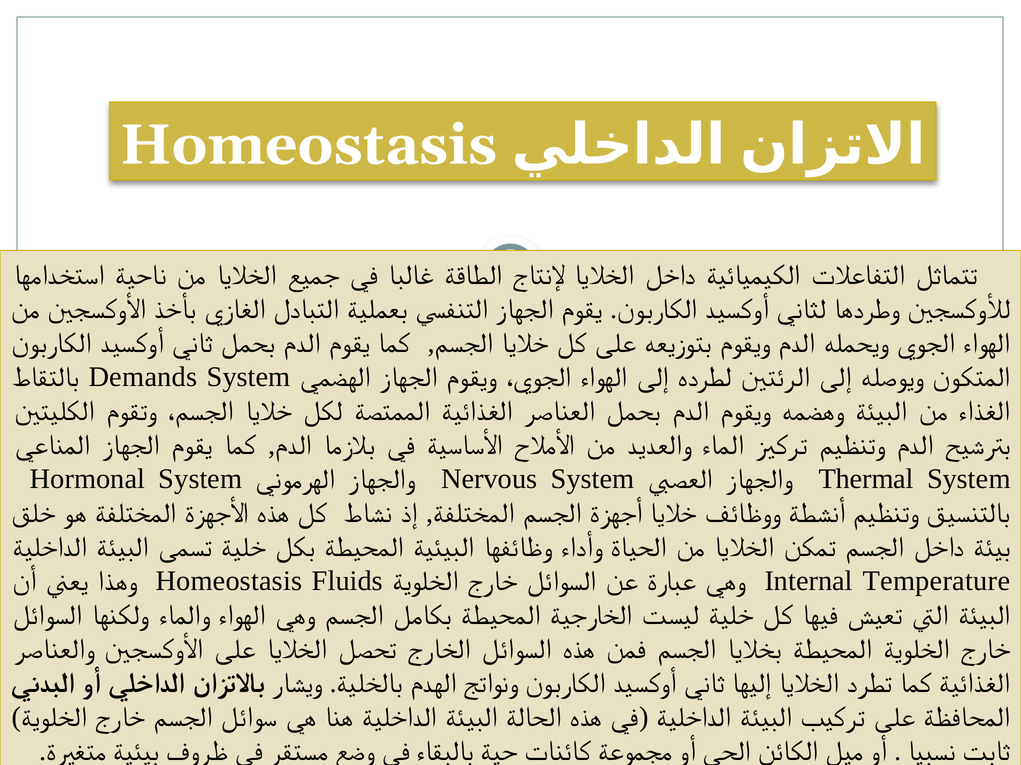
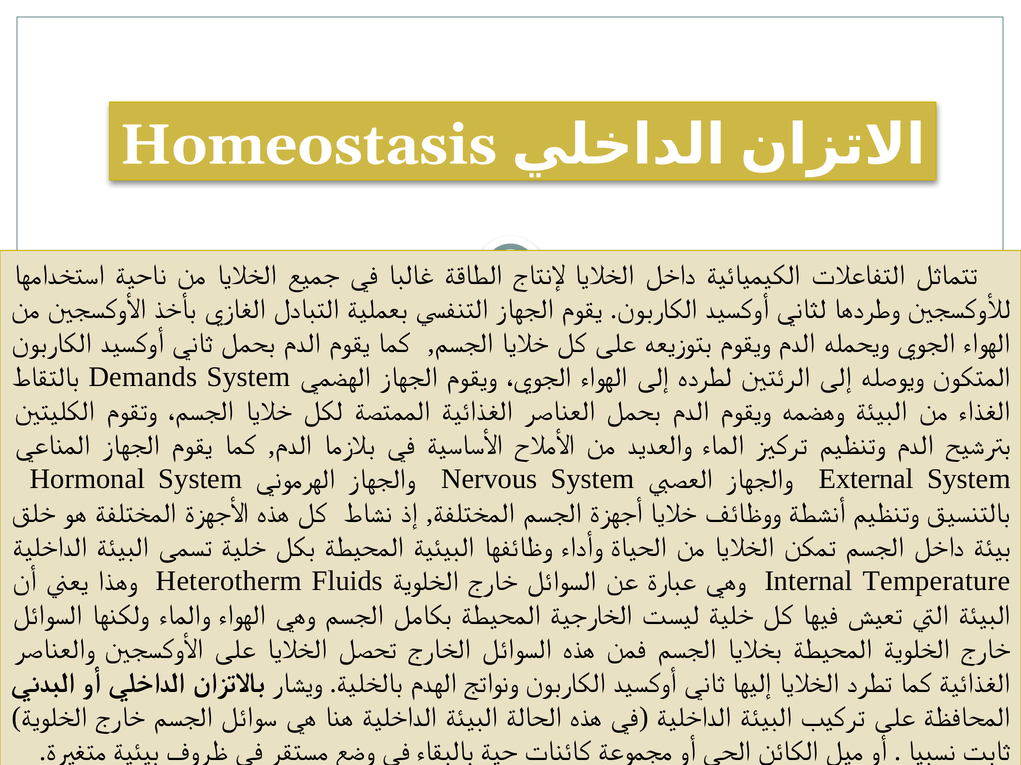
Thermal: Thermal -> External (866, 479)
Homeostasis: Homeostasis -> Heterotherm (229, 581)
